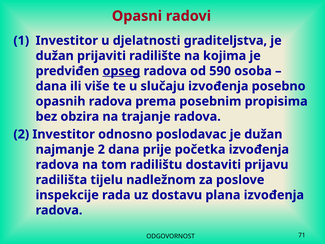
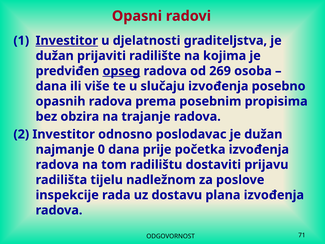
Investitor underline: none -> present (67, 41)
590: 590 -> 269 (220, 71)
najmanje 2: 2 -> 0 (101, 149)
